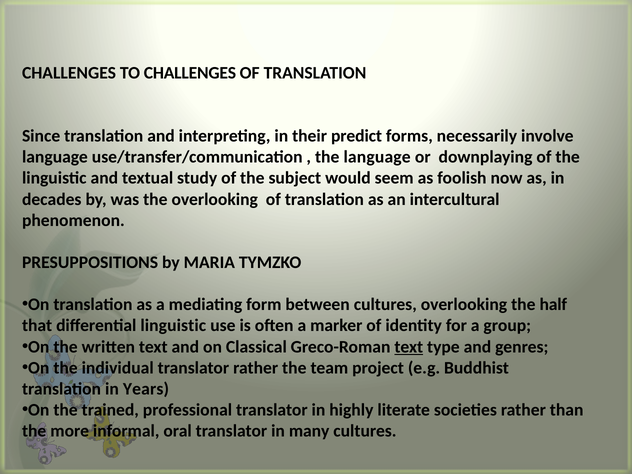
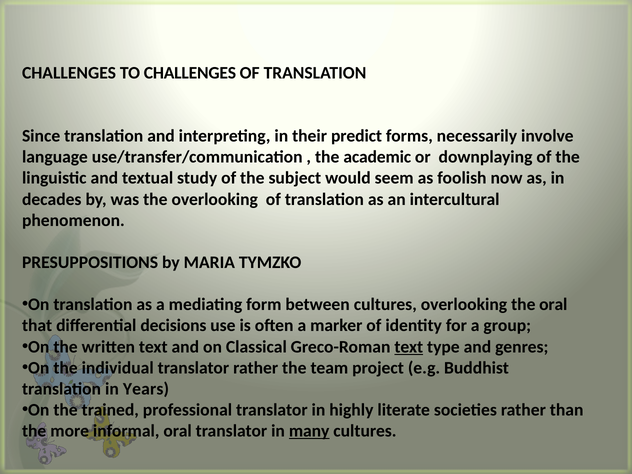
the language: language -> academic (377, 157)
the half: half -> oral (553, 305)
differential linguistic: linguistic -> decisions (173, 326)
many underline: none -> present (309, 431)
